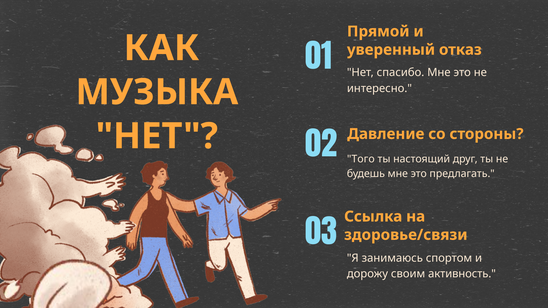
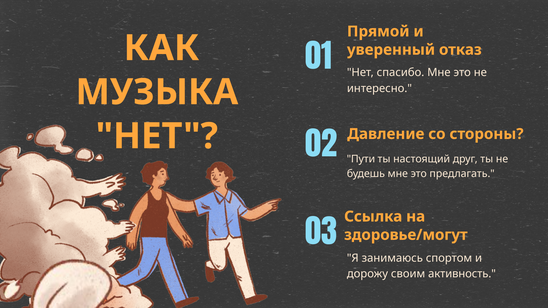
Того: Того -> Пути (361, 159)
здоровье/связи: здоровье/связи -> здоровье/могут (406, 235)
